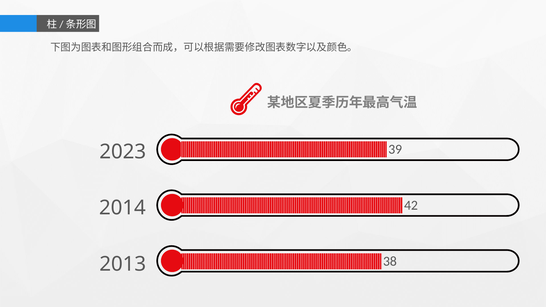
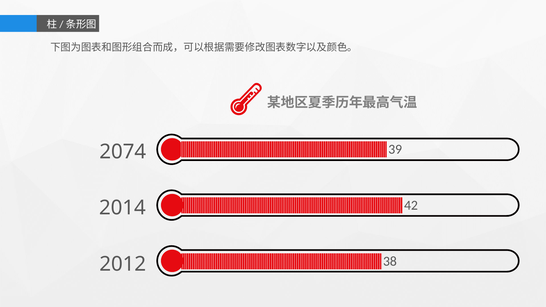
2023: 2023 -> 2074 (123, 152)
2013: 2013 -> 2012 (123, 264)
